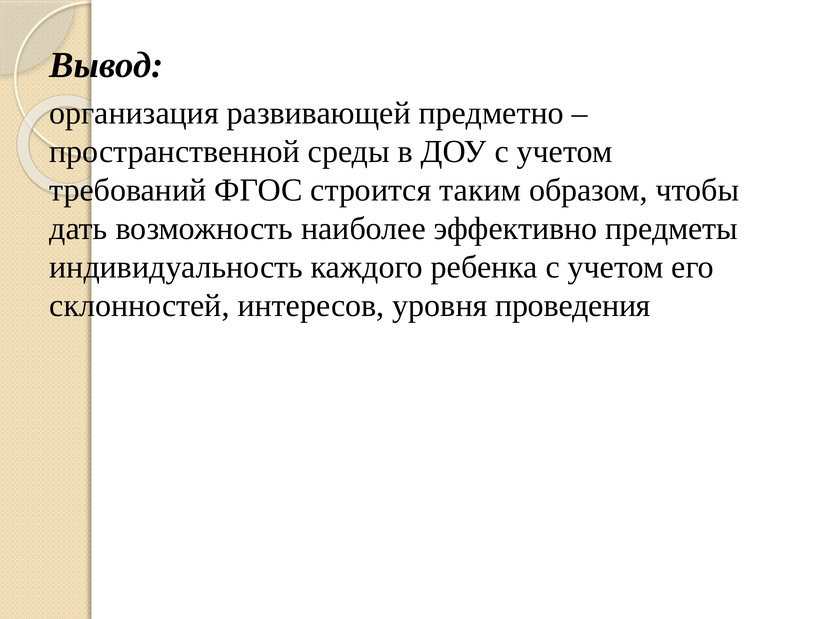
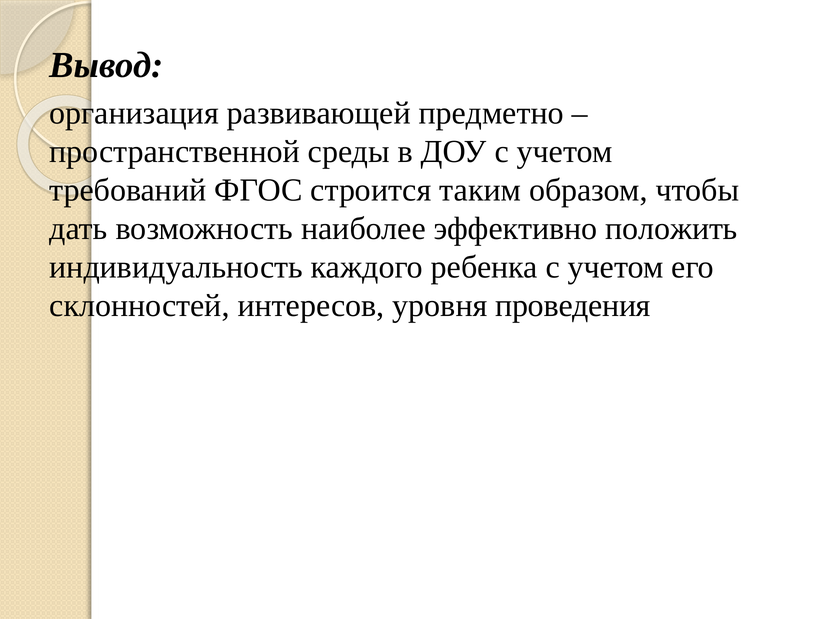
предметы: предметы -> положить (671, 229)
